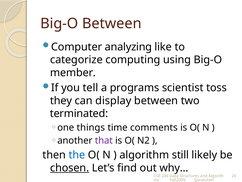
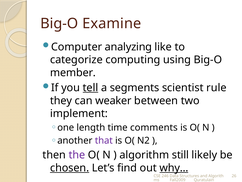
Big-O Between: Between -> Examine (112, 23)
tell underline: none -> present (90, 87)
programs: programs -> segments (135, 87)
toss: toss -> rule (216, 87)
display: display -> weaker (113, 100)
terminated: terminated -> implement (79, 113)
things: things -> length (91, 127)
the colour: blue -> purple (77, 155)
why… underline: none -> present (174, 167)
